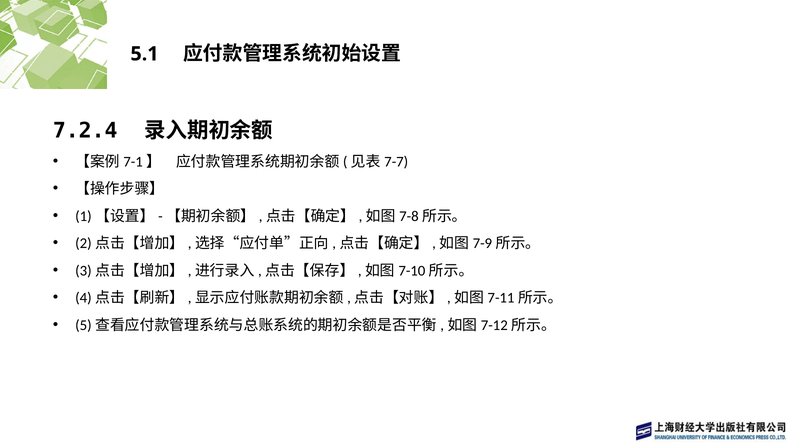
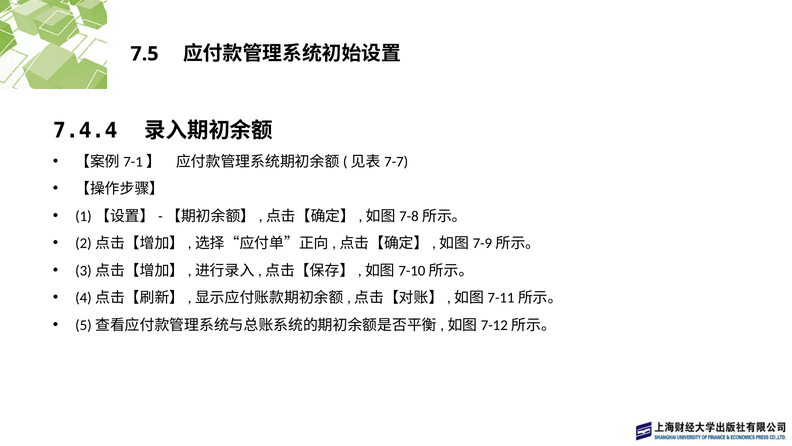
5.1: 5.1 -> 7.5 (145, 54)
7.2.4: 7.2.4 -> 7.4.4 (85, 131)
